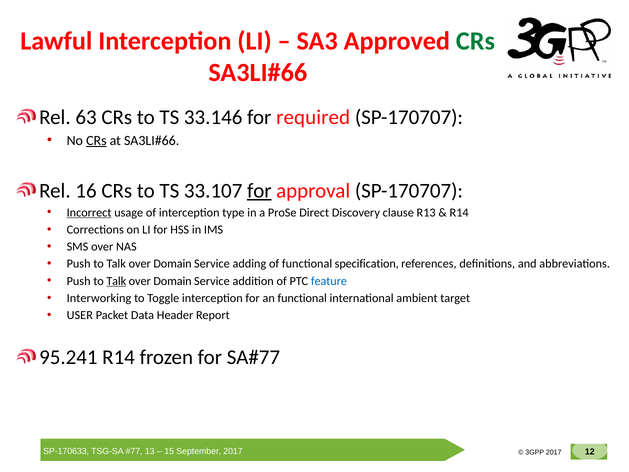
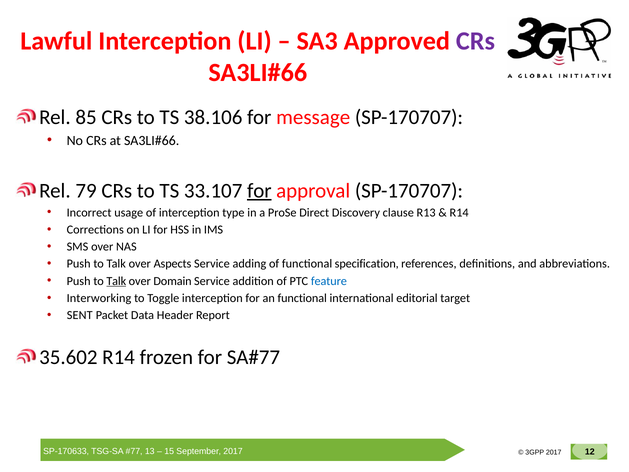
CRs colour: green -> purple (475, 41)
63: 63 -> 85 (86, 117)
33.146: 33.146 -> 38.106 (213, 117)
required: required -> message (313, 117)
CRs underline: present -> none (96, 140)
16: 16 -> 79 (86, 191)
Incorrect underline: present -> none (89, 212)
Domain: Domain -> Aspects (173, 264)
ambient: ambient -> editorial (417, 298)
USER: USER -> SENT (80, 315)
95.241: 95.241 -> 35.602 (68, 357)
